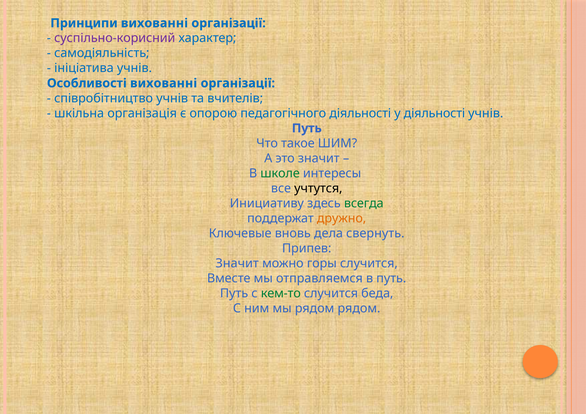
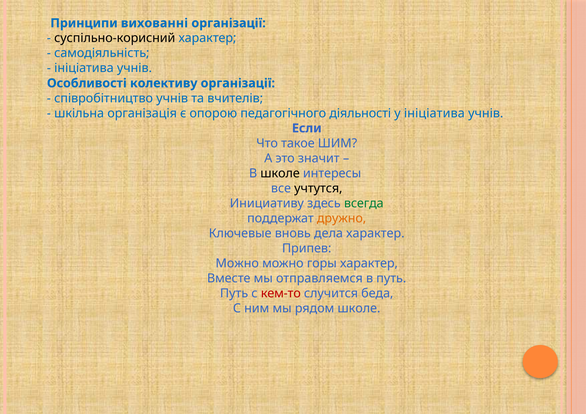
суспільно-корисний colour: purple -> black (115, 38)
Особливості вихованні: вихованні -> колективу (164, 83)
у діяльності: діяльності -> ініціатива (434, 113)
Путь: Путь -> Если (307, 128)
школе colour: green -> black (280, 173)
дела свернуть: свернуть -> характер (375, 234)
Значит: Значит -> Можно (237, 264)
горы случится: случится -> характер (369, 264)
кем-то colour: green -> red (281, 294)
рядом рядом: рядом -> школе (359, 309)
